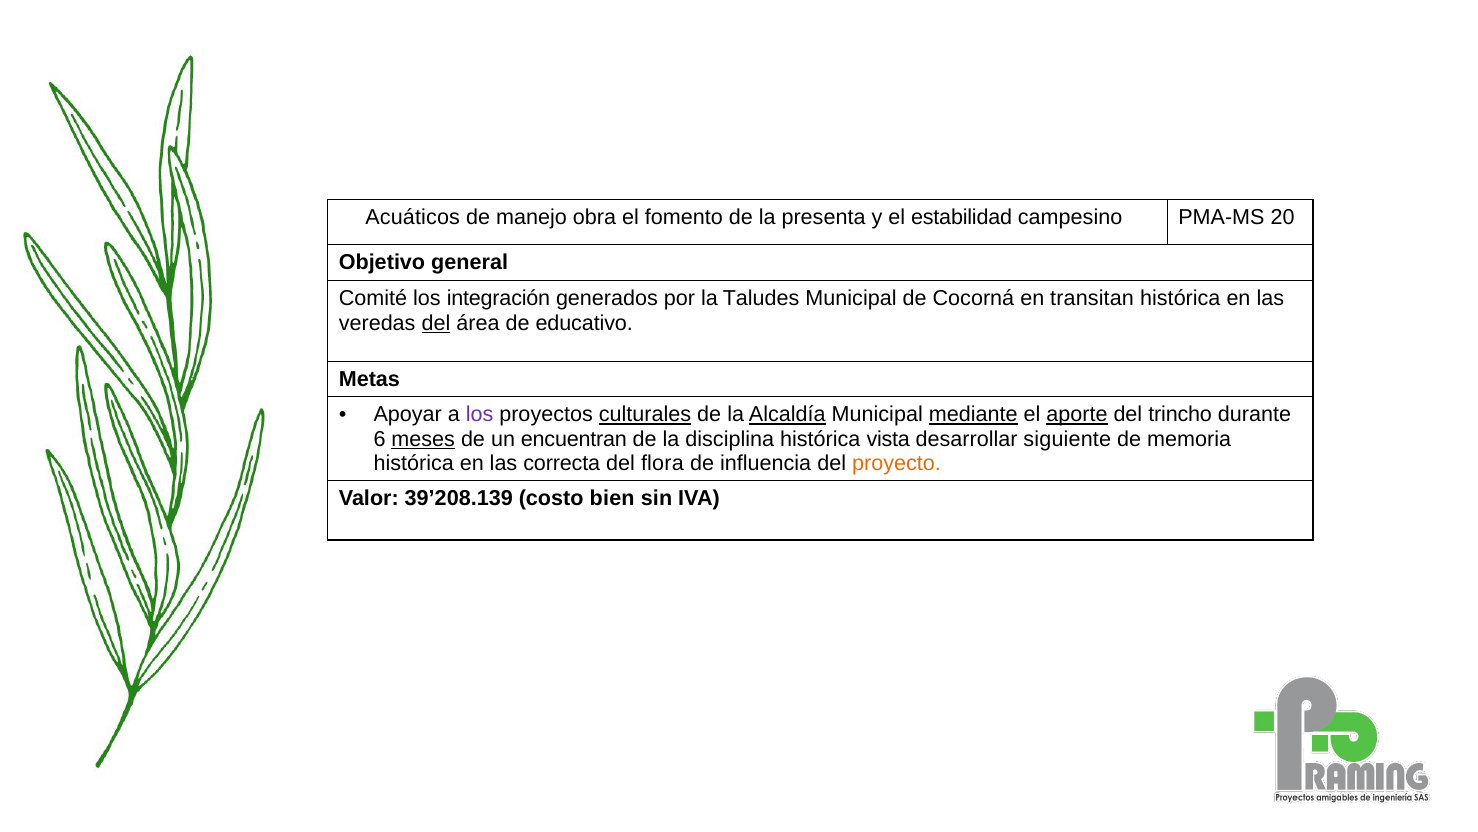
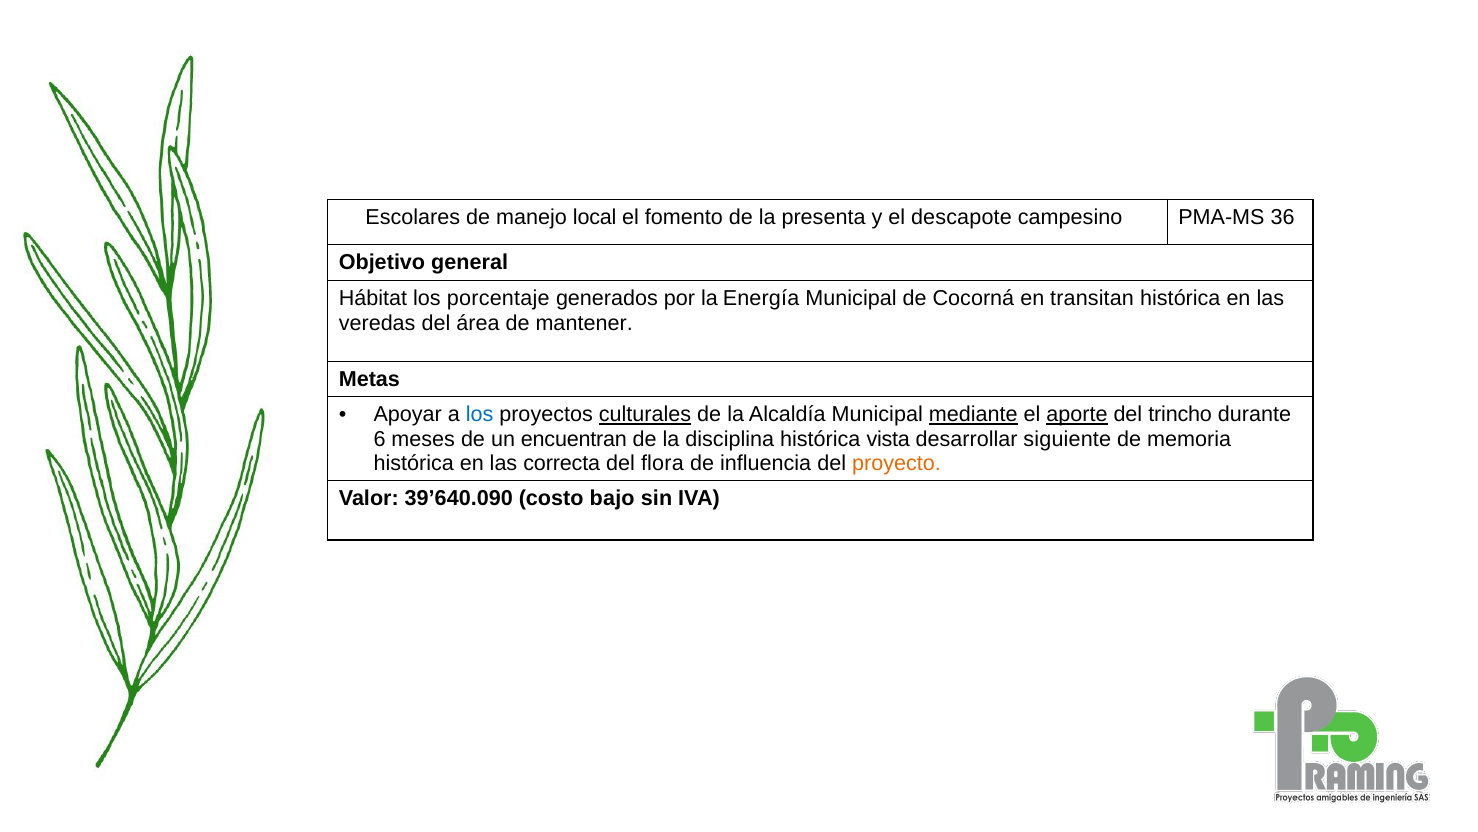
Acuáticos: Acuáticos -> Escolares (413, 217)
obra: obra -> local (595, 217)
estabilidad: estabilidad -> descapote (961, 217)
20: 20 -> 36 (1283, 217)
Comité: Comité -> Hábitat (373, 298)
integración: integración -> porcentaje (498, 298)
Taludes: Taludes -> Energía (761, 298)
del underline: present -> none (436, 323)
educativo: educativo -> mantener (584, 323)
los colour: purple -> blue (480, 414)
Alcaldía underline: present -> none (787, 414)
meses underline: present -> none (423, 439)
39’208.139: 39’208.139 -> 39’640.090 (459, 498)
bien: bien -> bajo (612, 498)
